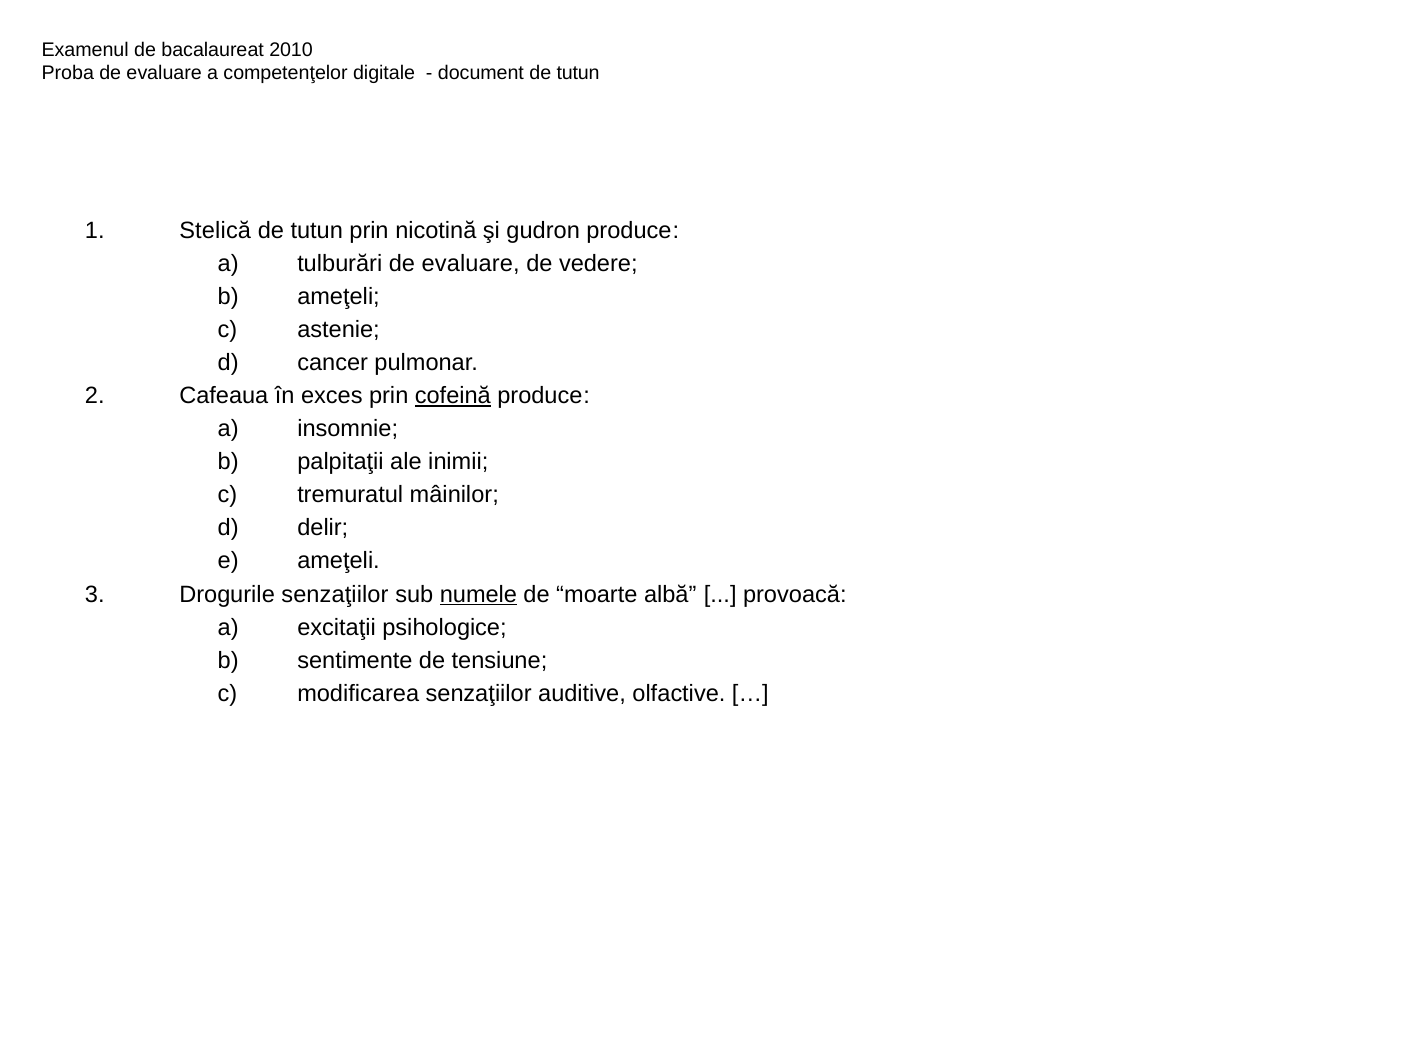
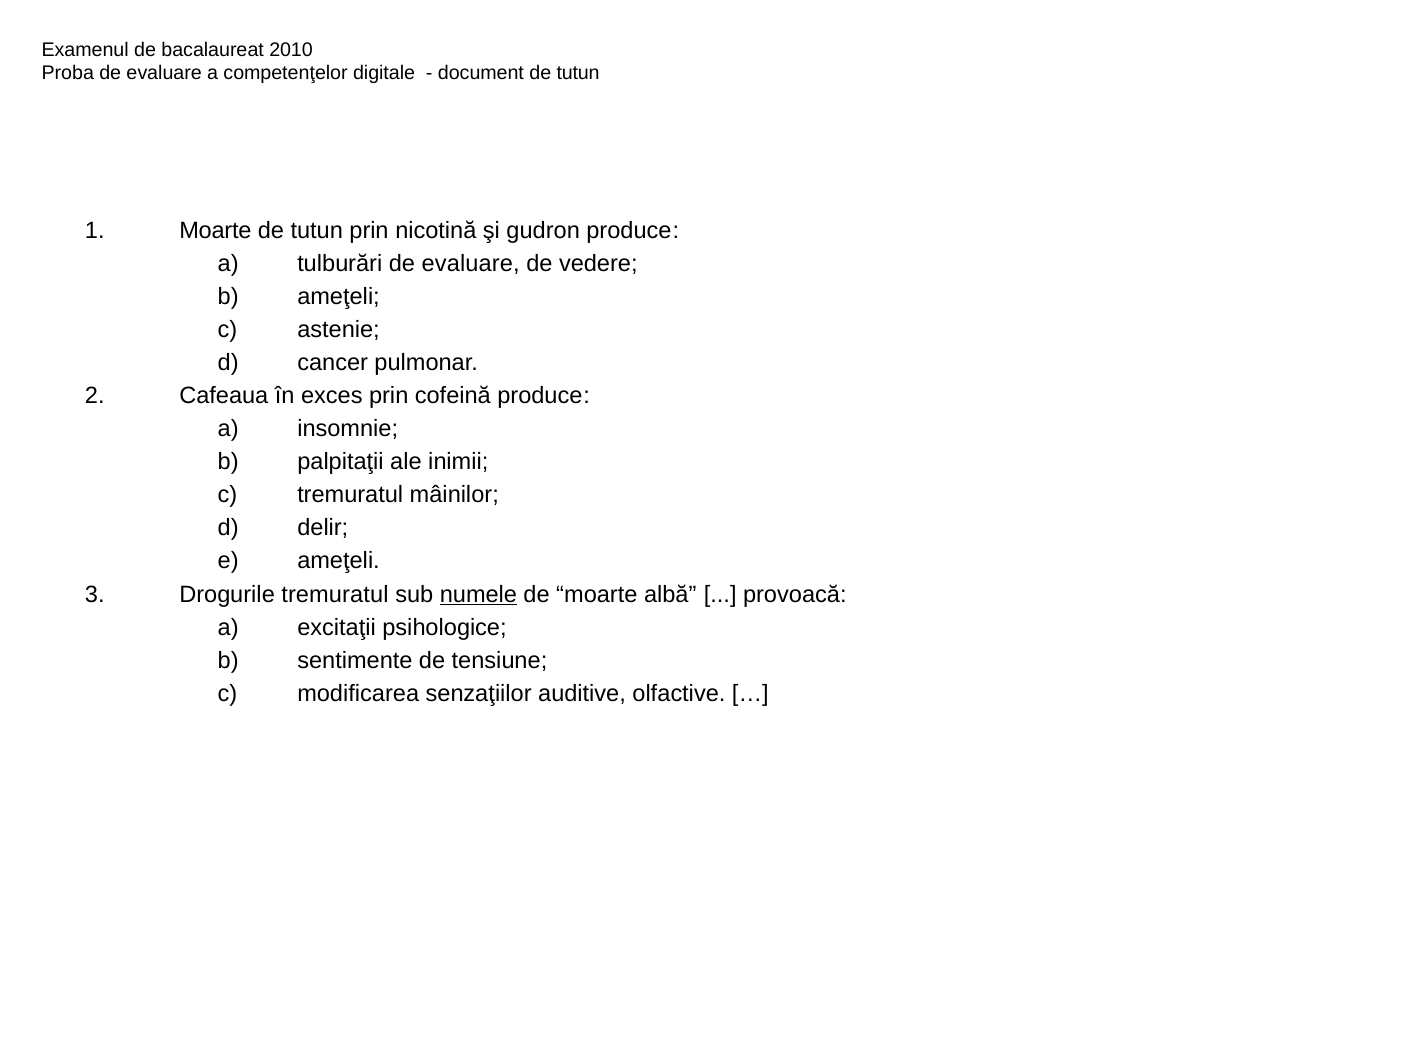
Stelică: Stelică -> Moarte (215, 231)
cofeină underline: present -> none (453, 396)
Drogurile senzaţiilor: senzaţiilor -> tremuratul (335, 594)
